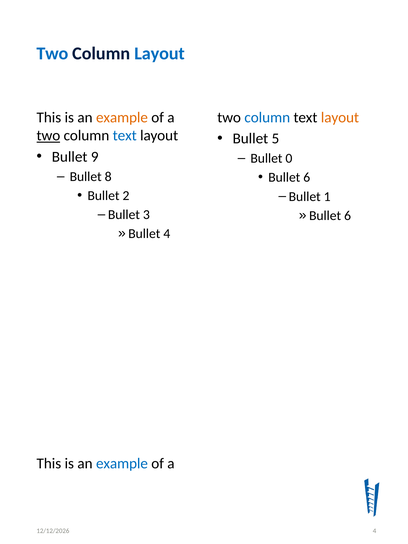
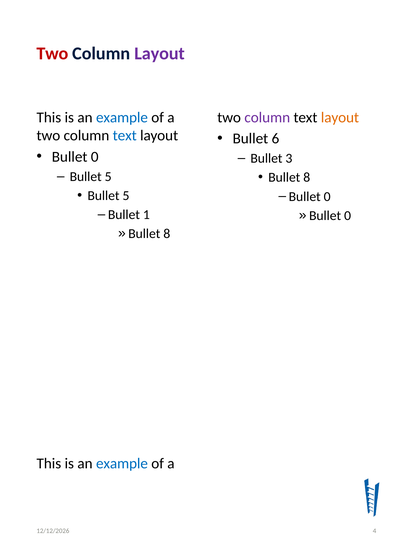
Two colour: blue -> red (52, 53)
Layout colour: blue -> purple (160, 53)
example colour: orange -> blue (122, 117)
column colour: blue -> purple (267, 117)
two underline: present -> none (48, 136)
5: 5 -> 6 (275, 139)
9: 9 -> 0 (95, 157)
0: 0 -> 3 (289, 158)
8: 8 -> 5 (108, 177)
Bullet 6: 6 -> 8 (307, 177)
2: 2 -> 5 (126, 196)
1: 1 -> 0 (327, 197)
3: 3 -> 1 (146, 215)
6: 6 -> 0 (348, 216)
4: 4 -> 8 (167, 234)
